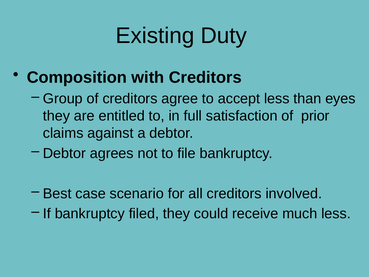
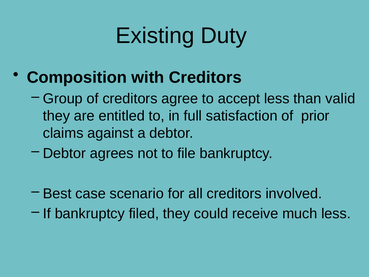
eyes: eyes -> valid (340, 99)
